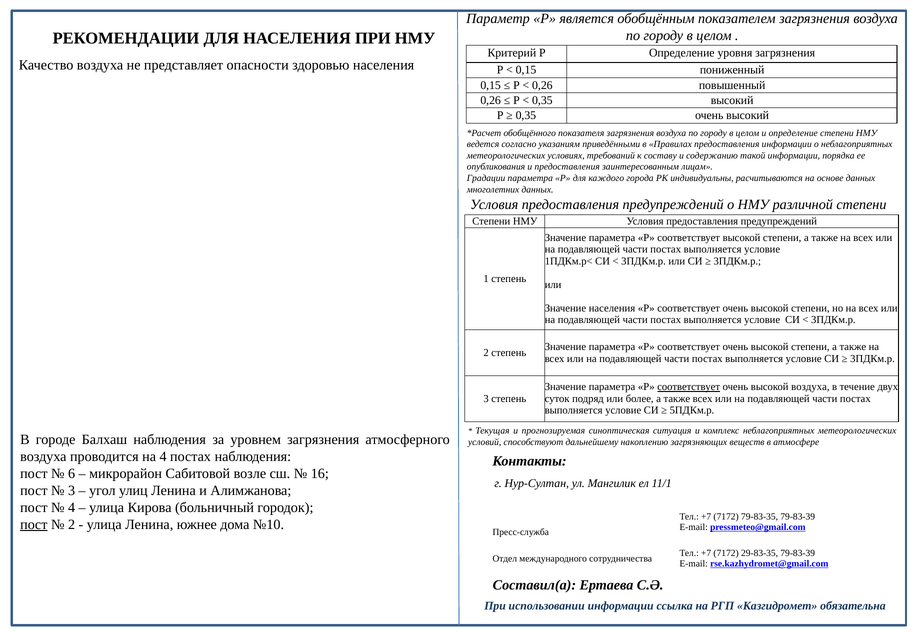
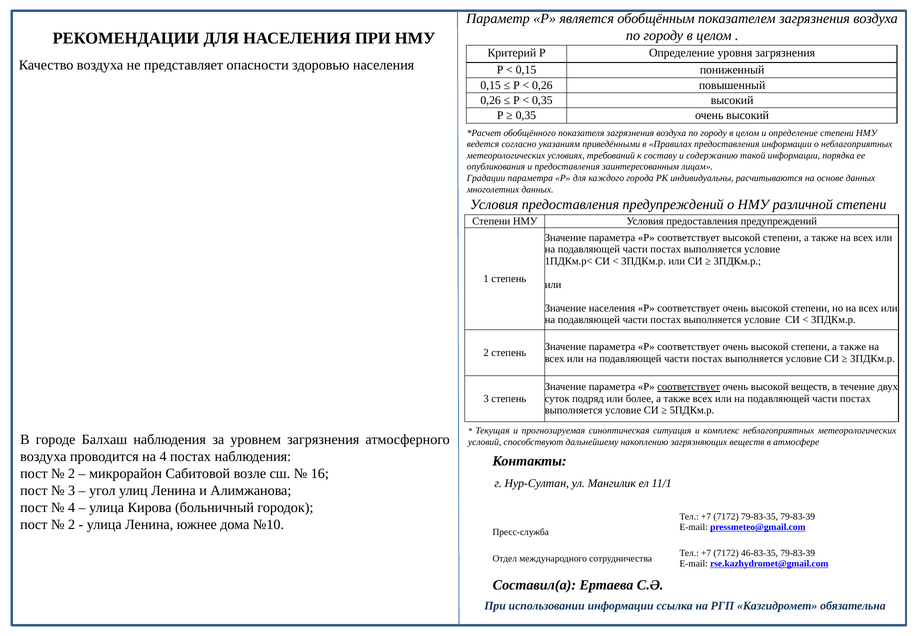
высокой воздуха: воздуха -> веществ (810, 387)
6: 6 -> 2 (72, 473)
пост underline: present -> none (34, 524)
29-83-35: 29-83-35 -> 46-83-35 (760, 553)
